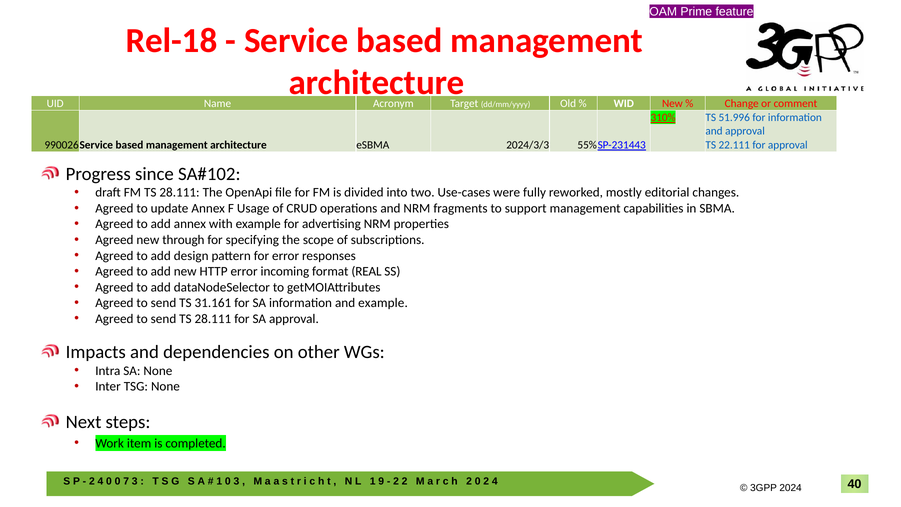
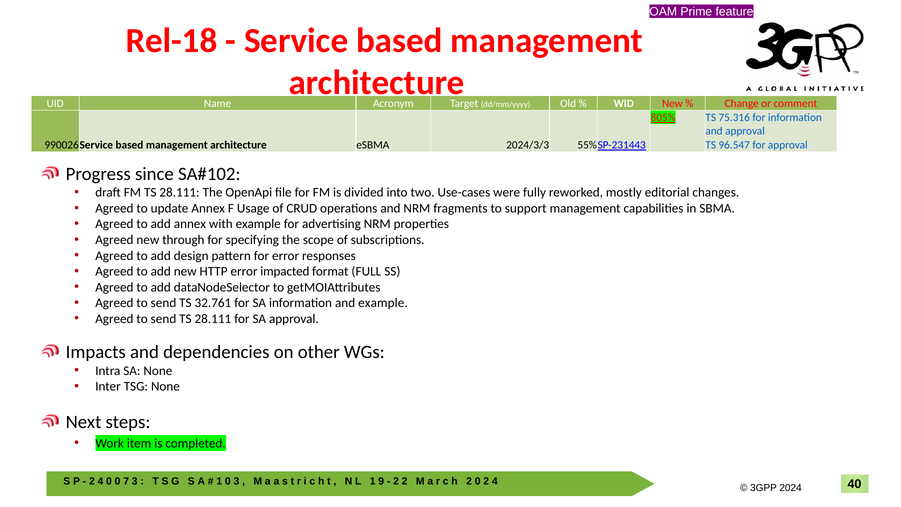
310%: 310% -> 805% (663, 117)
51.996: 51.996 -> 75.316 (734, 117)
22.111: 22.111 -> 96.547 (734, 145)
incoming: incoming -> impacted (285, 271)
REAL: REAL -> FULL (366, 271)
31.161: 31.161 -> 32.761 (213, 303)
